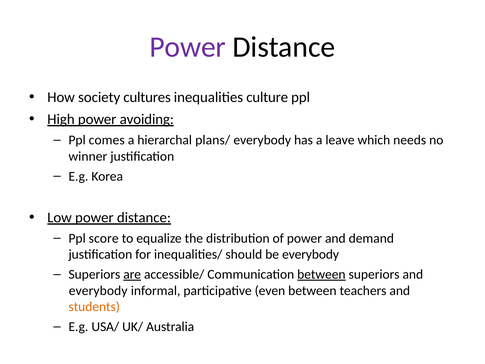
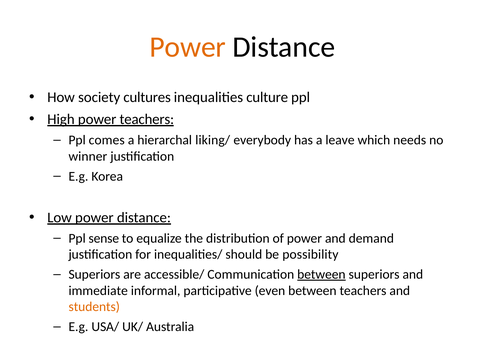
Power colour: purple -> orange (188, 47)
power avoiding: avoiding -> teachers (147, 119)
plans/: plans/ -> liking/ (213, 140)
score: score -> sense (104, 238)
be everybody: everybody -> possibility (310, 254)
are underline: present -> none (132, 274)
everybody: everybody -> immediate (98, 290)
